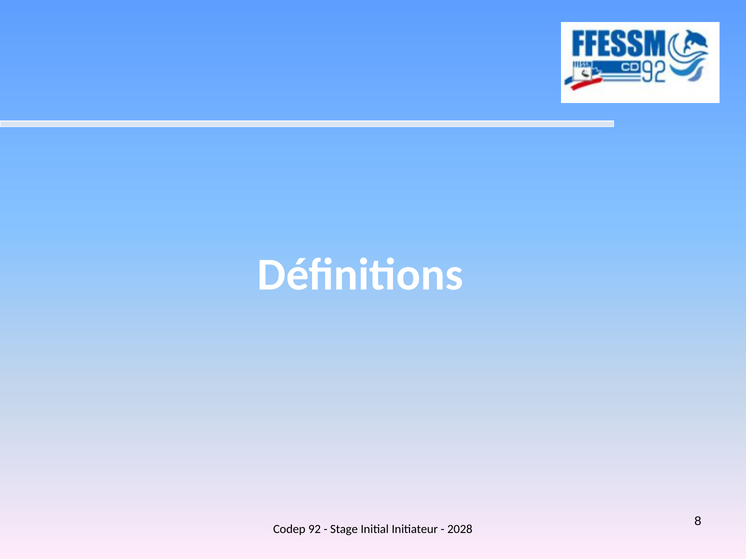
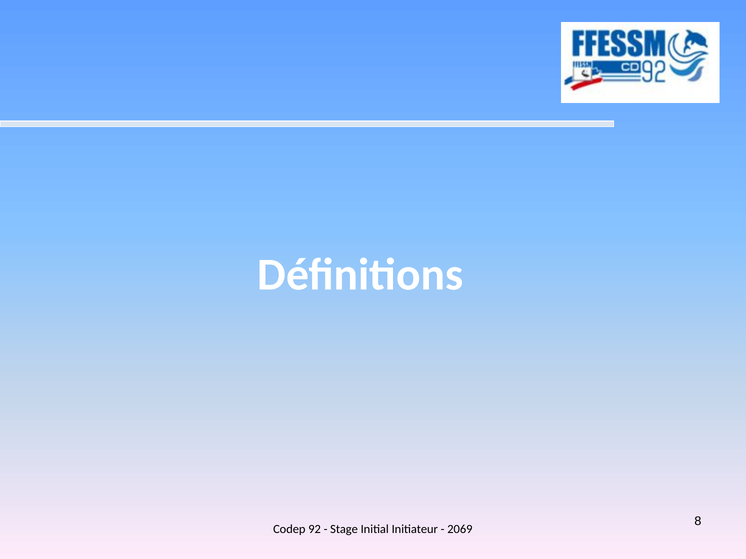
2028: 2028 -> 2069 (460, 530)
